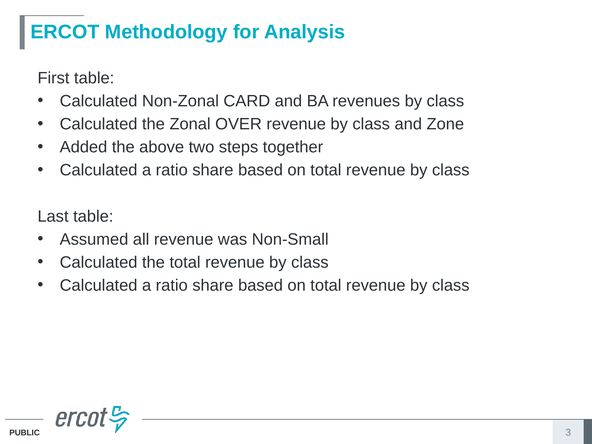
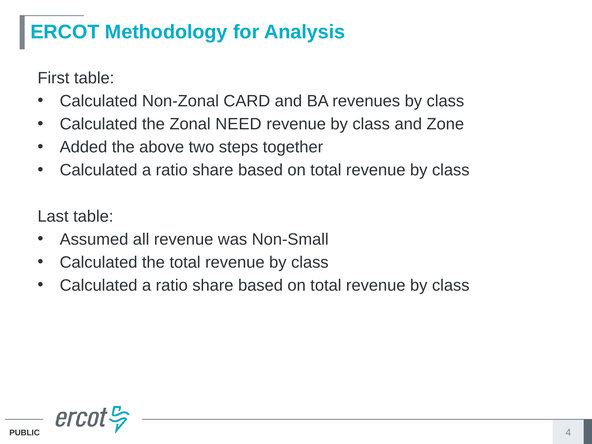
OVER: OVER -> NEED (238, 124)
3: 3 -> 4 (568, 433)
